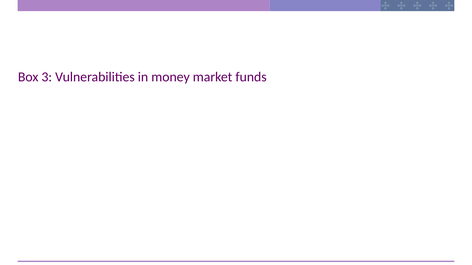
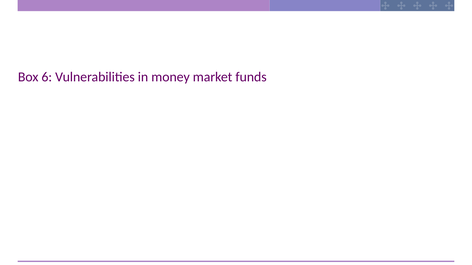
3: 3 -> 6 (47, 77)
